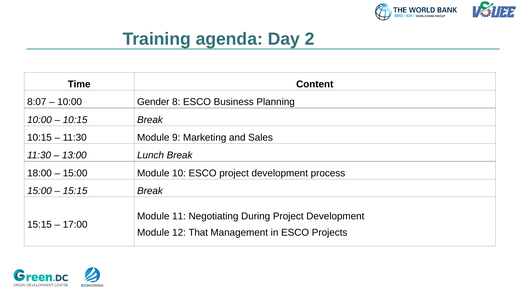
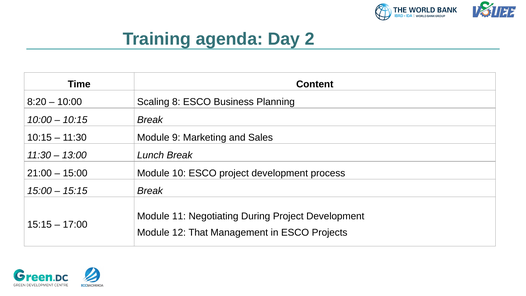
8:07: 8:07 -> 8:20 (37, 102)
Gender: Gender -> Scaling (153, 102)
18:00: 18:00 -> 21:00 (39, 173)
